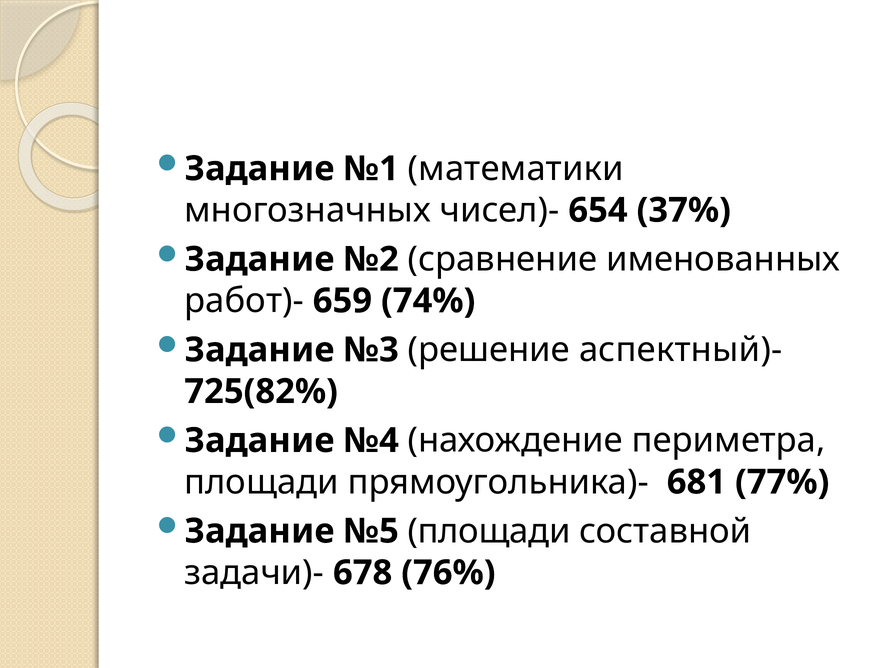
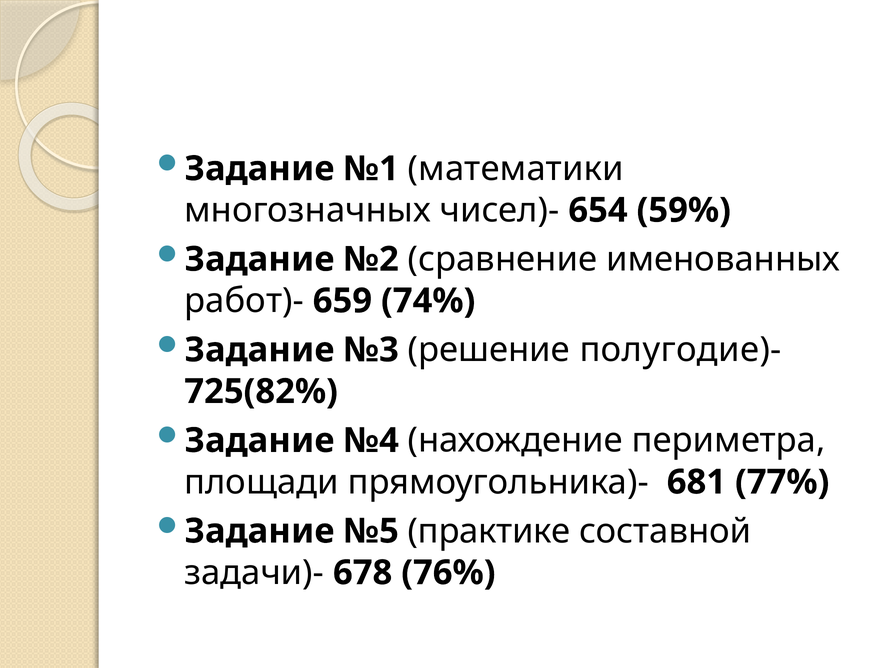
37%: 37% -> 59% (684, 210)
аспектный)-: аспектный)- -> полугодие)- (681, 350)
№5 площади: площади -> практике (489, 531)
